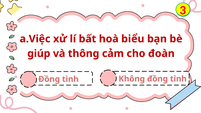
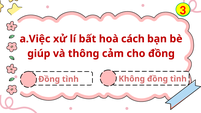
biểu: biểu -> cách (133, 39)
cho đoàn: đoàn -> đồng (161, 54)
